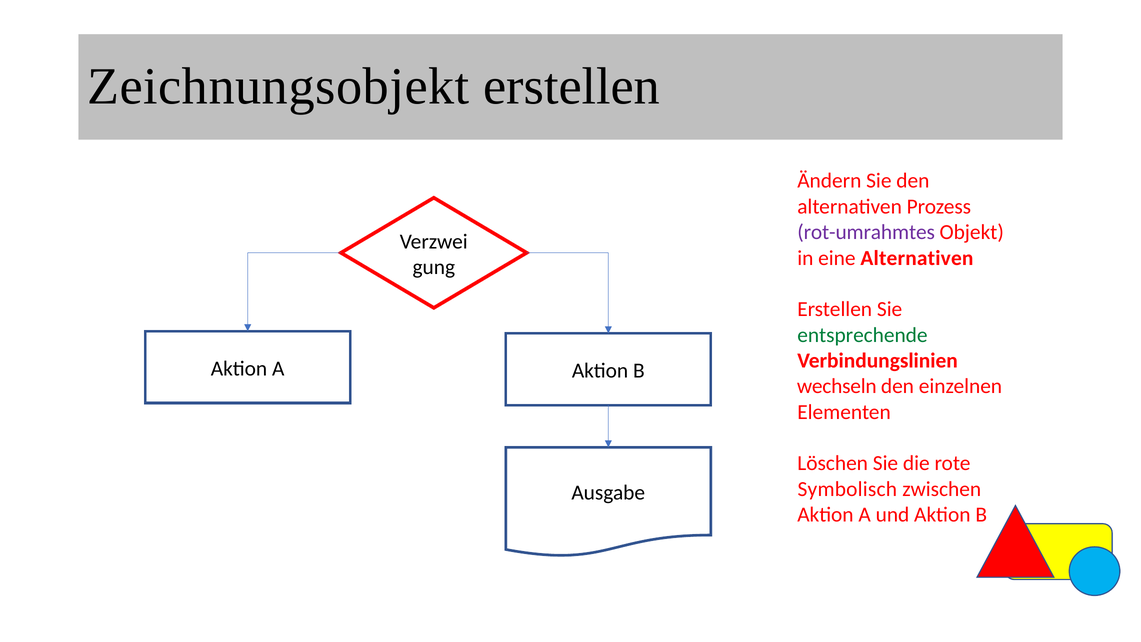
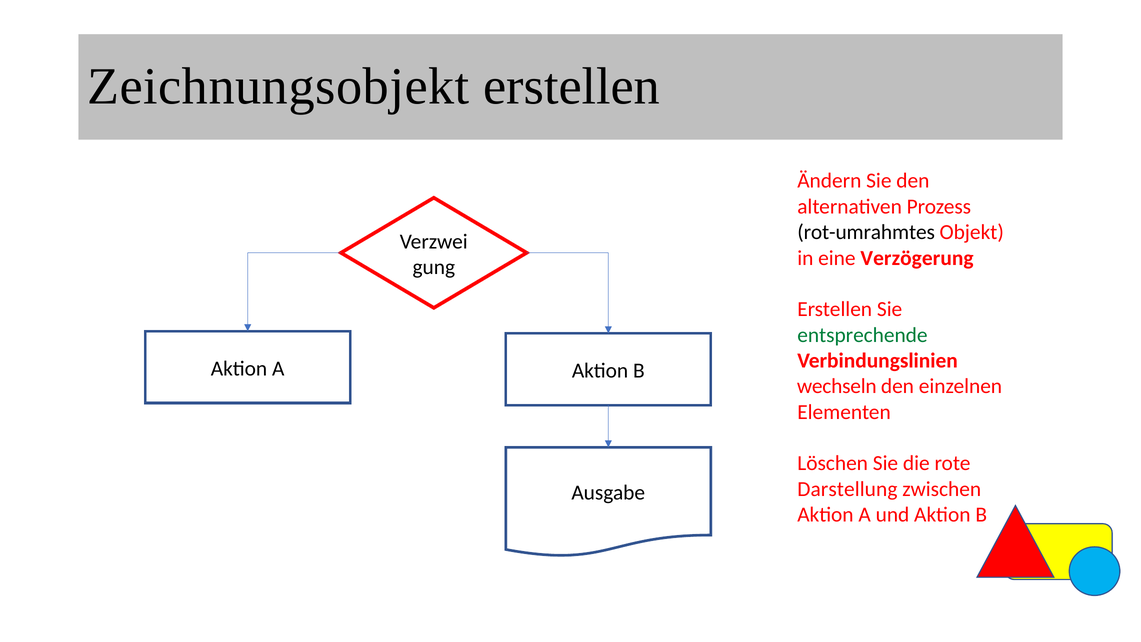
rot-umrahmtes colour: purple -> black (866, 232)
eine Alternativen: Alternativen -> Verzögerung (917, 258)
Symbolisch: Symbolisch -> Darstellung (847, 489)
